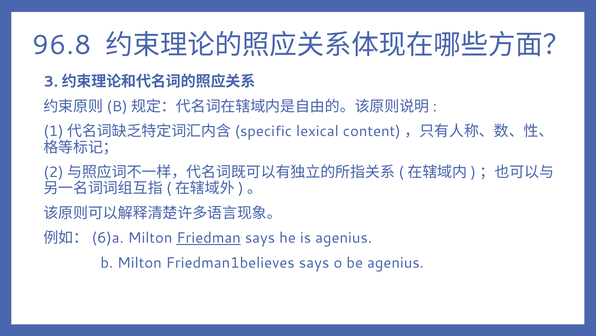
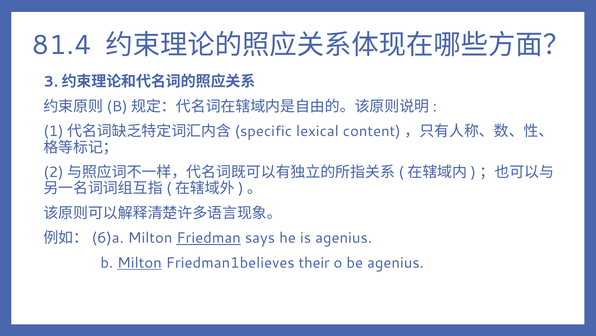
96.8: 96.8 -> 81.4 (62, 45)
Milton underline: none -> present (139, 262)
Friedman1believes says: says -> their (314, 262)
